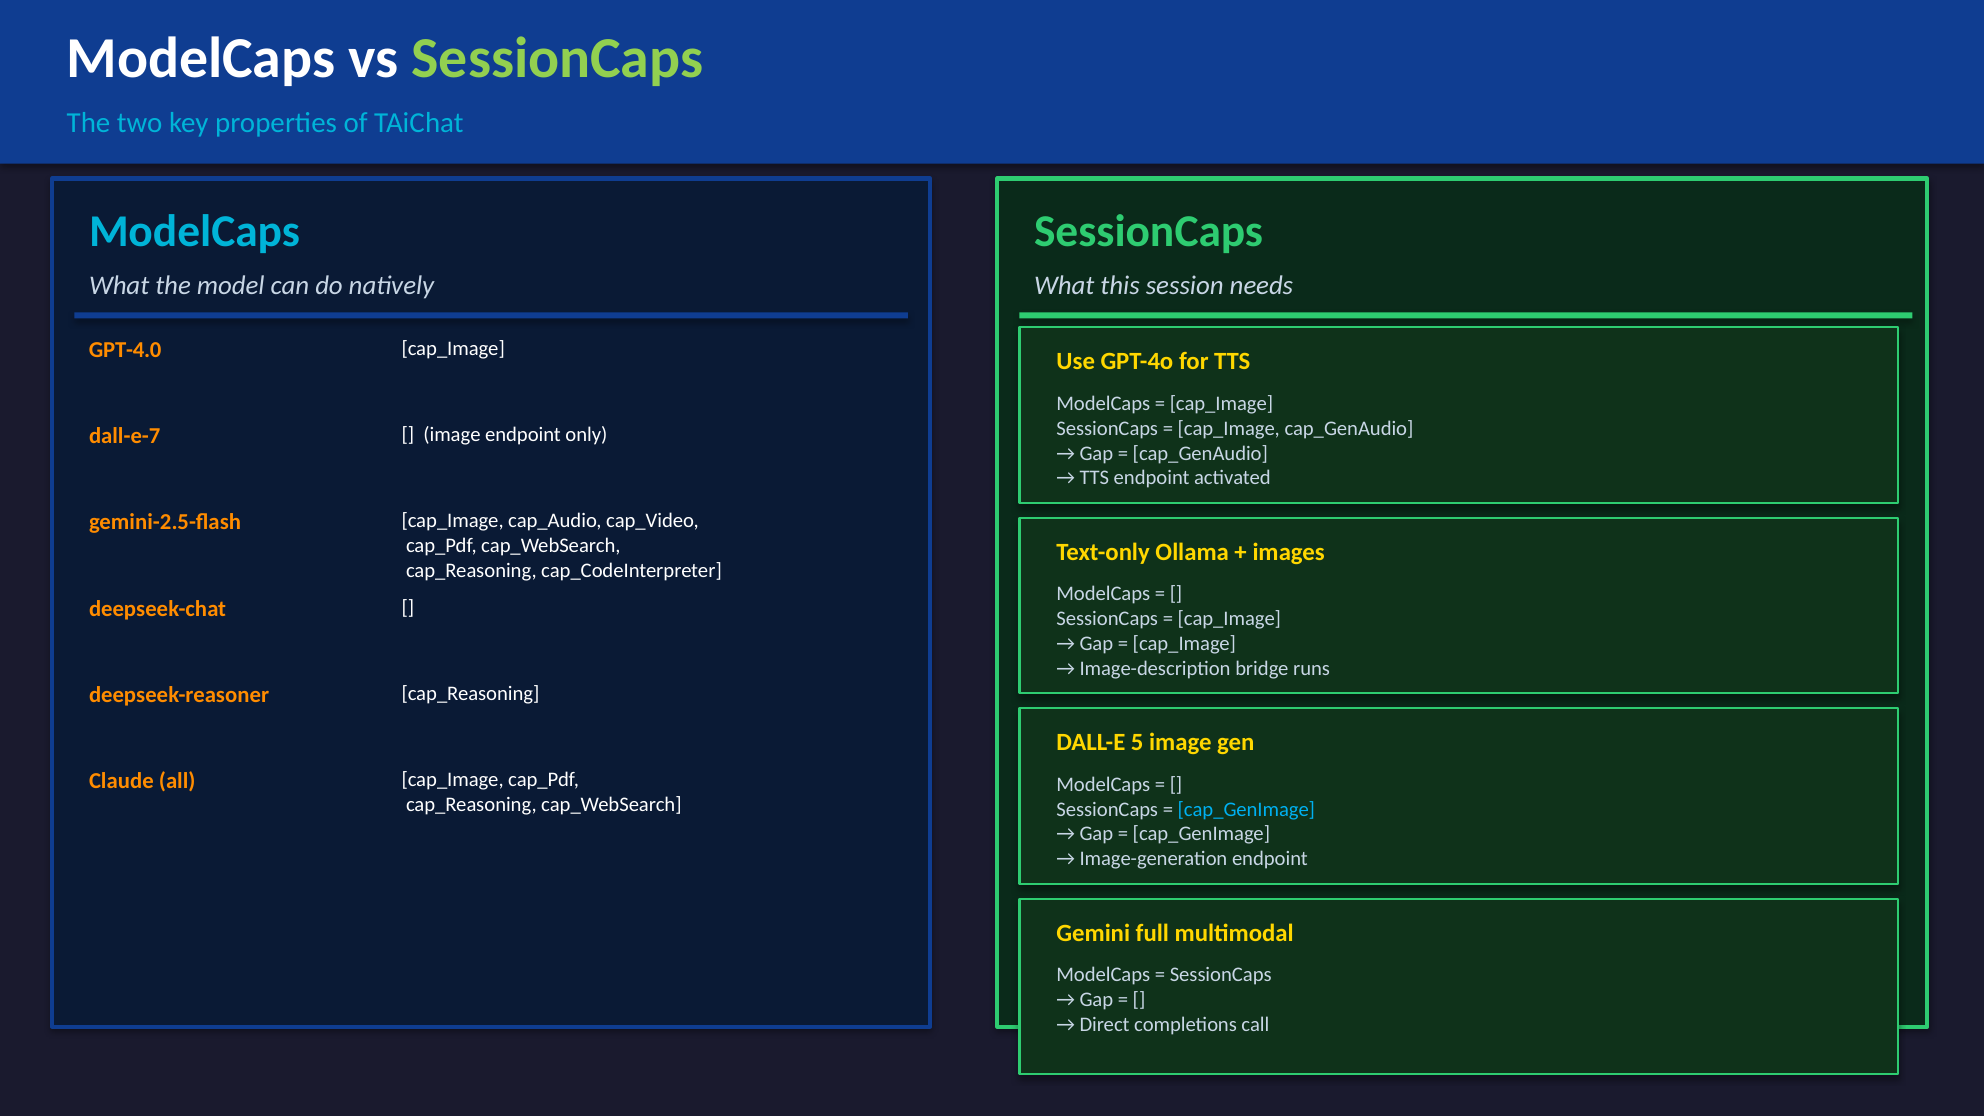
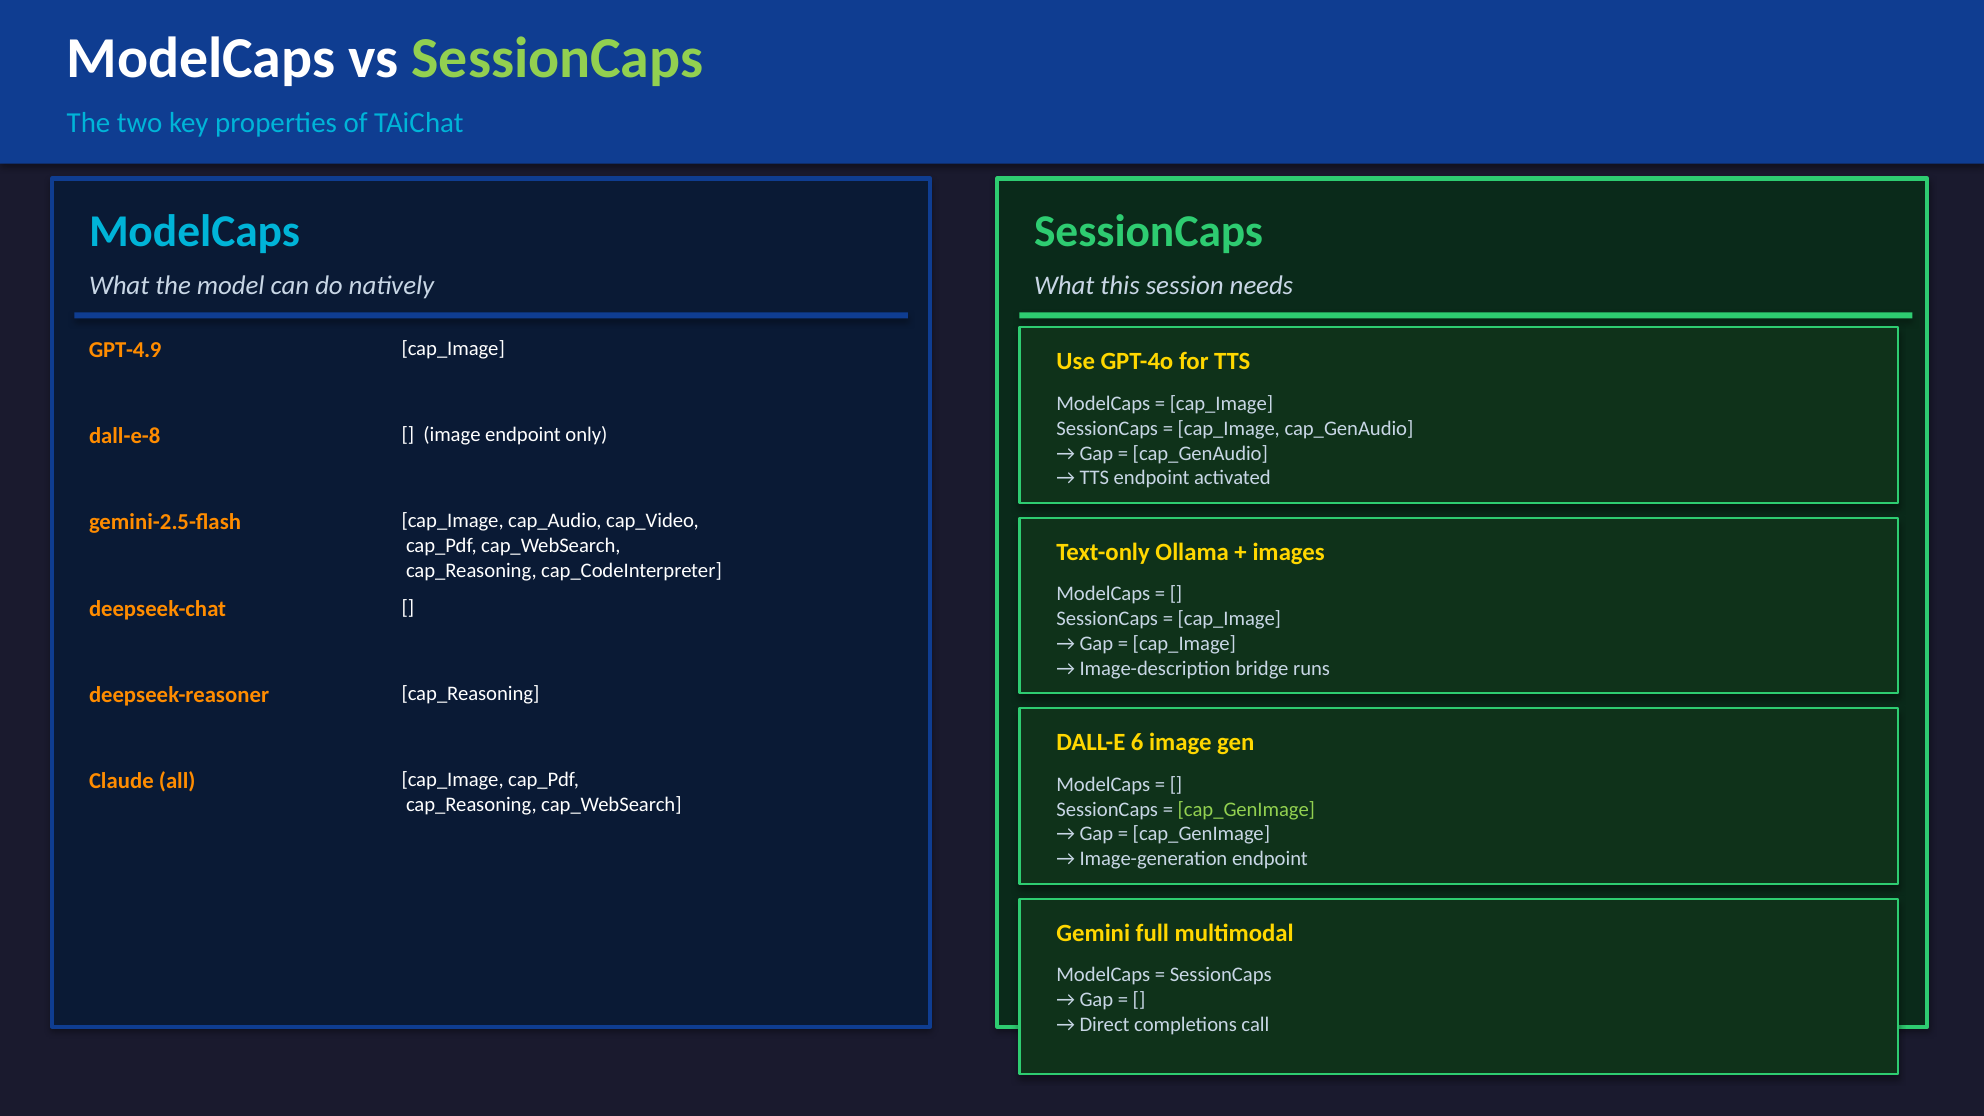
GPT-4.0: GPT-4.0 -> GPT-4.9 (125, 350)
dall-e-7: dall-e-7 -> dall-e-8 (125, 436)
5: 5 -> 6 (1137, 743)
cap_GenImage colour: light blue -> light green (1246, 809)
